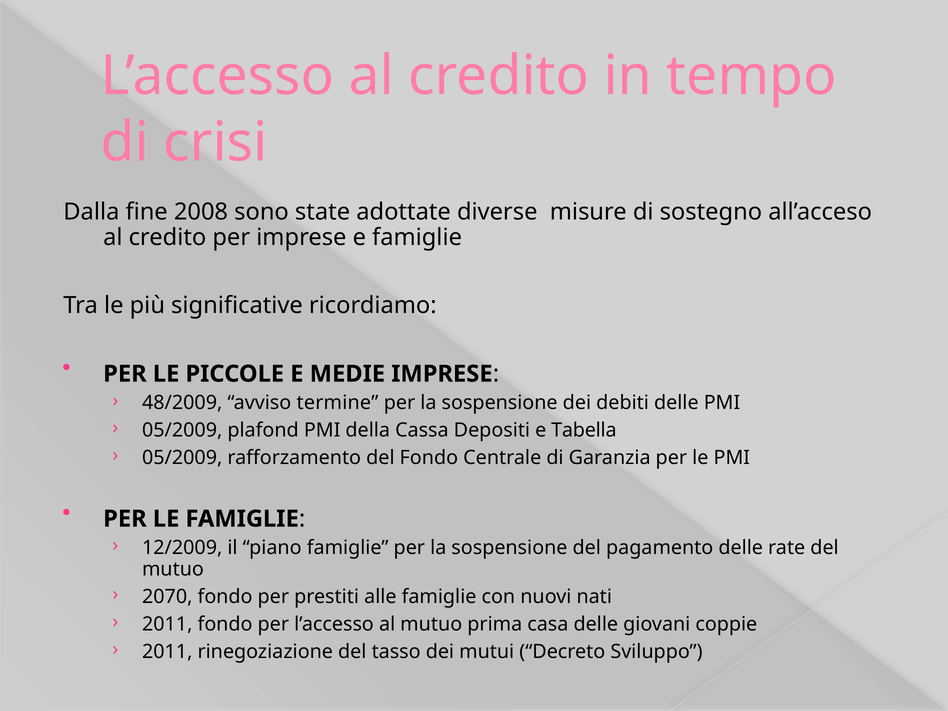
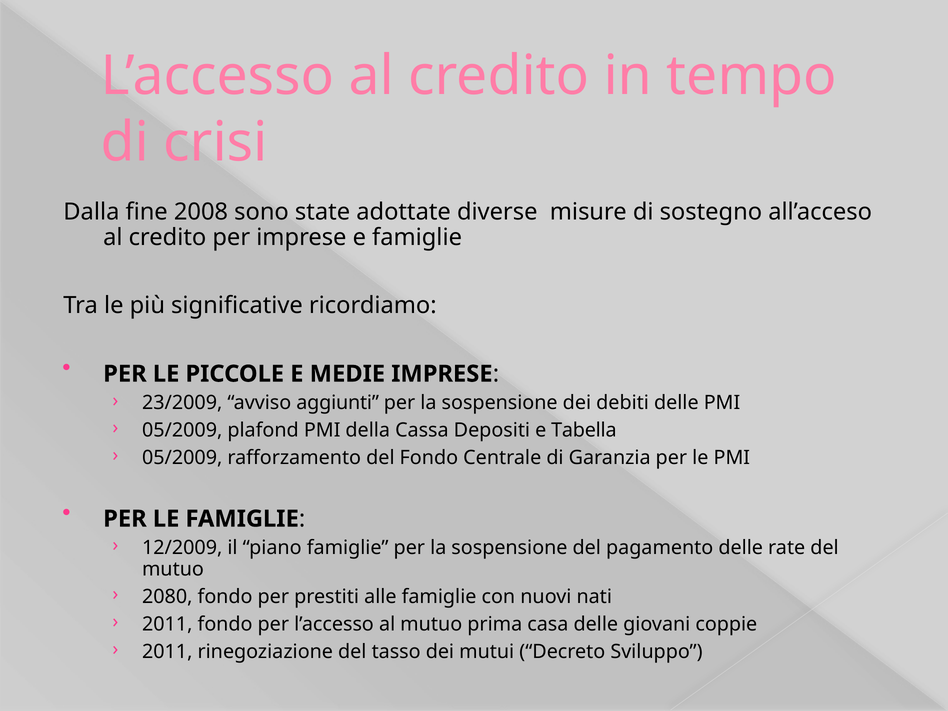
48/2009: 48/2009 -> 23/2009 (182, 403)
termine: termine -> aggiunti (338, 403)
2070: 2070 -> 2080 (167, 597)
